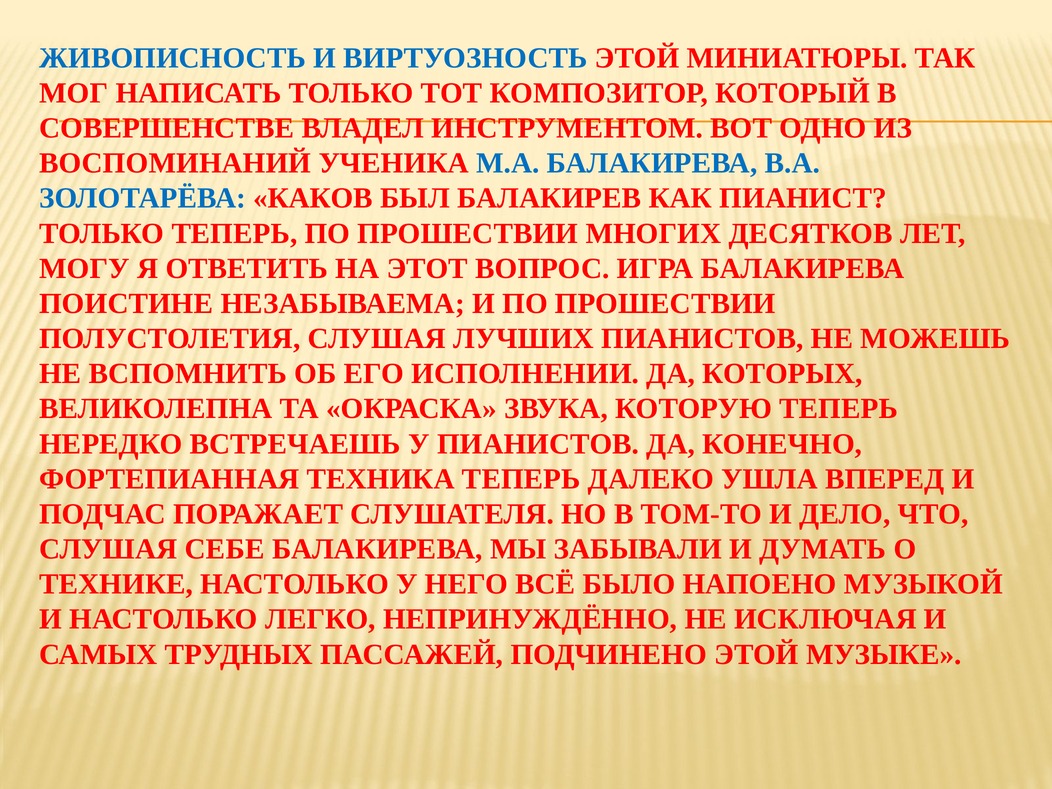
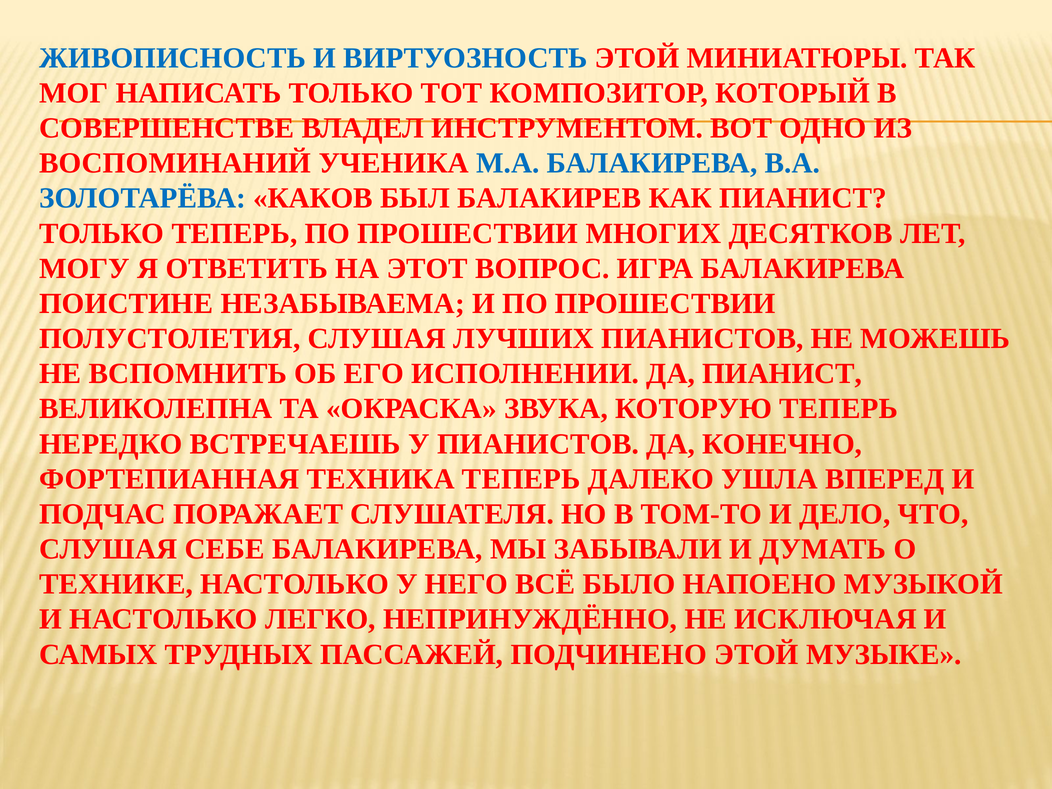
ДА КОТОРЫХ: КОТОРЫХ -> ПИАНИСТ (782, 374)
